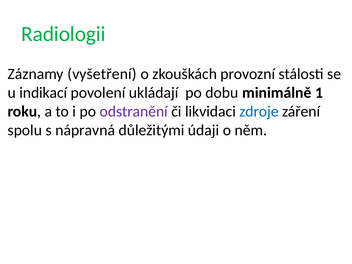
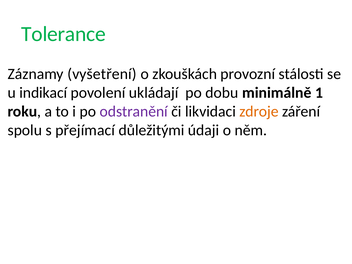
Radiologii: Radiologii -> Tolerance (63, 34)
zdroje colour: blue -> orange (259, 111)
nápravná: nápravná -> přejímací (85, 130)
